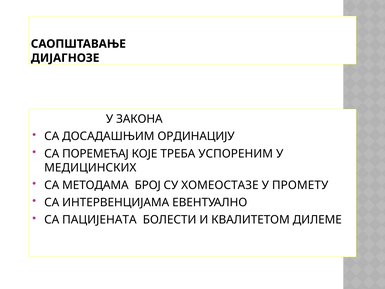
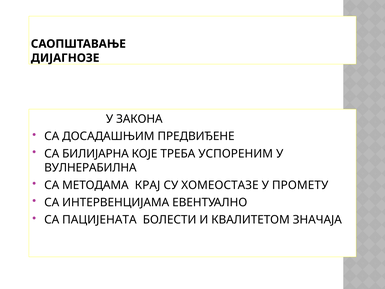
ОРДИНАЦИЈУ: ОРДИНАЦИЈУ -> ПРЕДВИЂЕНЕ (196, 136)
ПОРЕМЕЋАЈ: ПОРЕМЕЋАЈ -> БИЛИЈАРНА (95, 154)
МЕДИЦИНСКИХ: МЕДИЦИНСКИХ -> ВУЛНЕРАБИЛНА (90, 168)
БРОЈ: БРОЈ -> КРАЈ (148, 185)
ДИЛЕМЕ: ДИЛЕМЕ -> ЗНАЧАЈА (317, 220)
